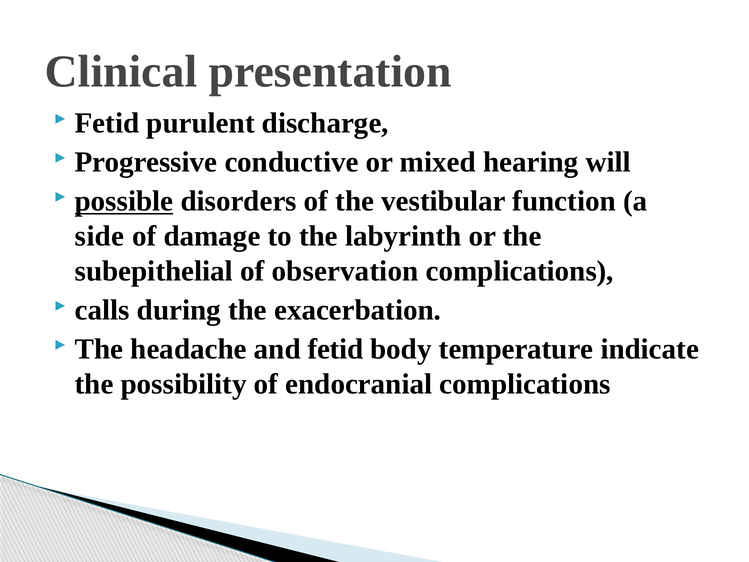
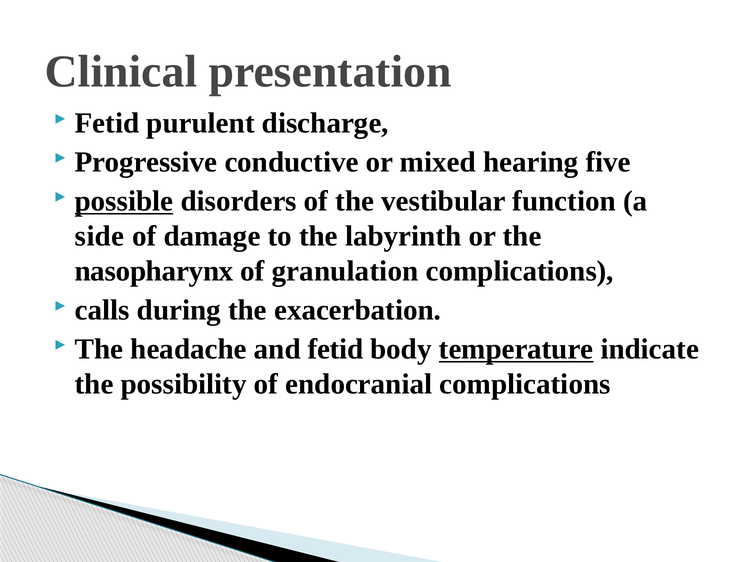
will: will -> five (608, 162)
subepithelial: subepithelial -> nasopharynx (154, 271)
observation: observation -> granulation (345, 271)
temperature underline: none -> present (516, 349)
